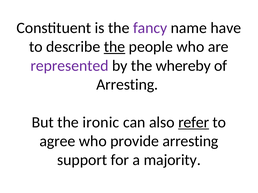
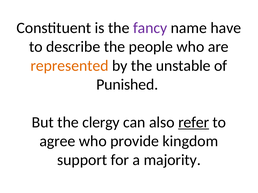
the underline: present -> none (115, 47)
represented colour: purple -> orange (70, 66)
whereby: whereby -> unstable (183, 66)
Arresting: Arresting -> Punished (127, 85)
ironic: ironic -> clergy (101, 123)
provide arresting: arresting -> kingdom (190, 141)
